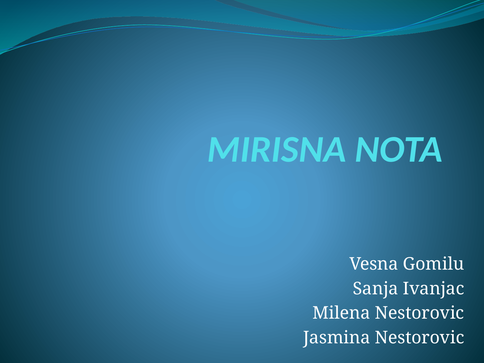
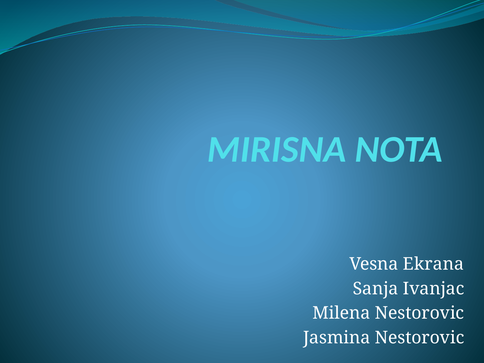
Gomilu: Gomilu -> Ekrana (434, 264)
